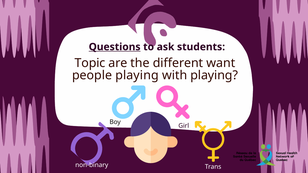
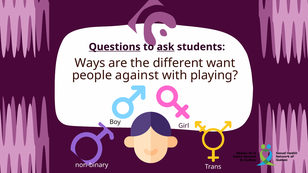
ask underline: none -> present (166, 47)
Topic: Topic -> Ways (90, 63)
people playing: playing -> against (137, 76)
